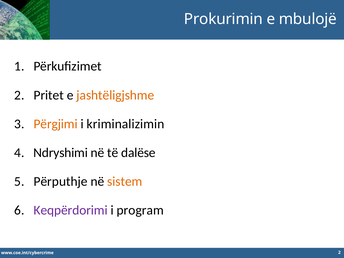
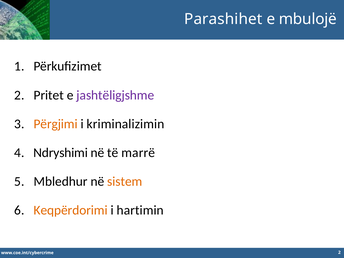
Prokurimin: Prokurimin -> Parashihet (223, 19)
jashtëligjshme colour: orange -> purple (115, 95)
dalëse: dalëse -> marrë (138, 153)
Përputhje: Përputhje -> Mbledhur (61, 182)
Keqpërdorimi colour: purple -> orange (71, 210)
program: program -> hartimin (140, 210)
